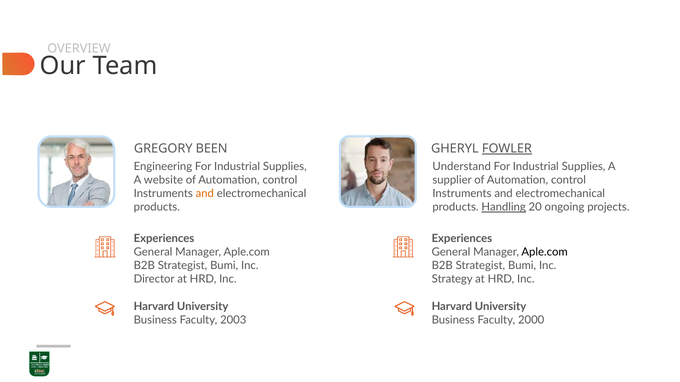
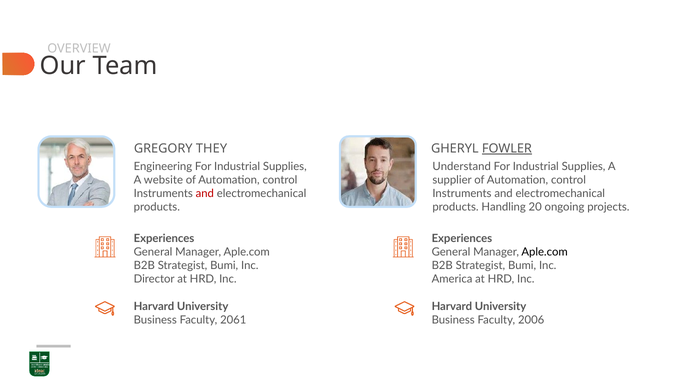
BEEN: BEEN -> THEY (212, 149)
and colour: orange -> red (205, 194)
Handling underline: present -> none (504, 207)
Strategy: Strategy -> America (452, 280)
2003: 2003 -> 2061 (233, 320)
2000: 2000 -> 2006 (531, 320)
